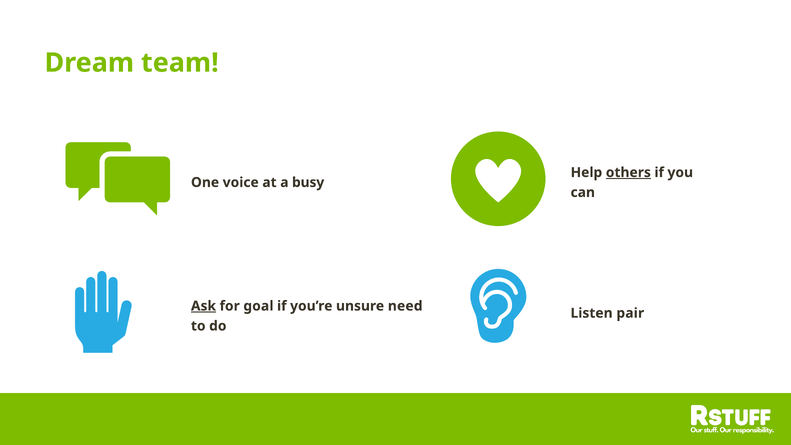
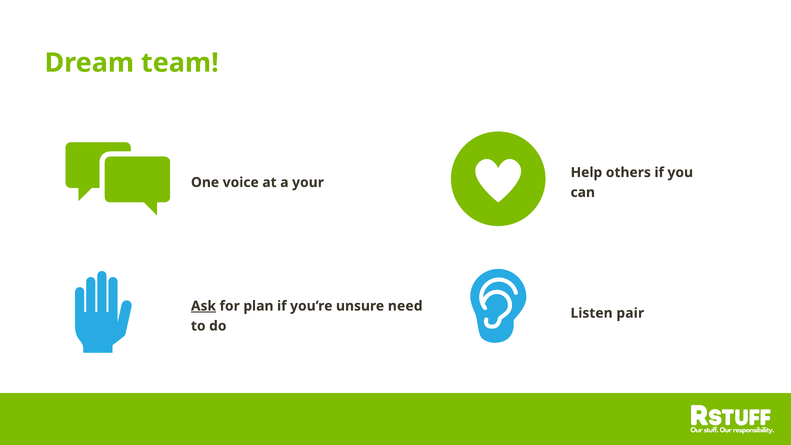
others underline: present -> none (628, 172)
busy: busy -> your (308, 182)
goal: goal -> plan (258, 306)
